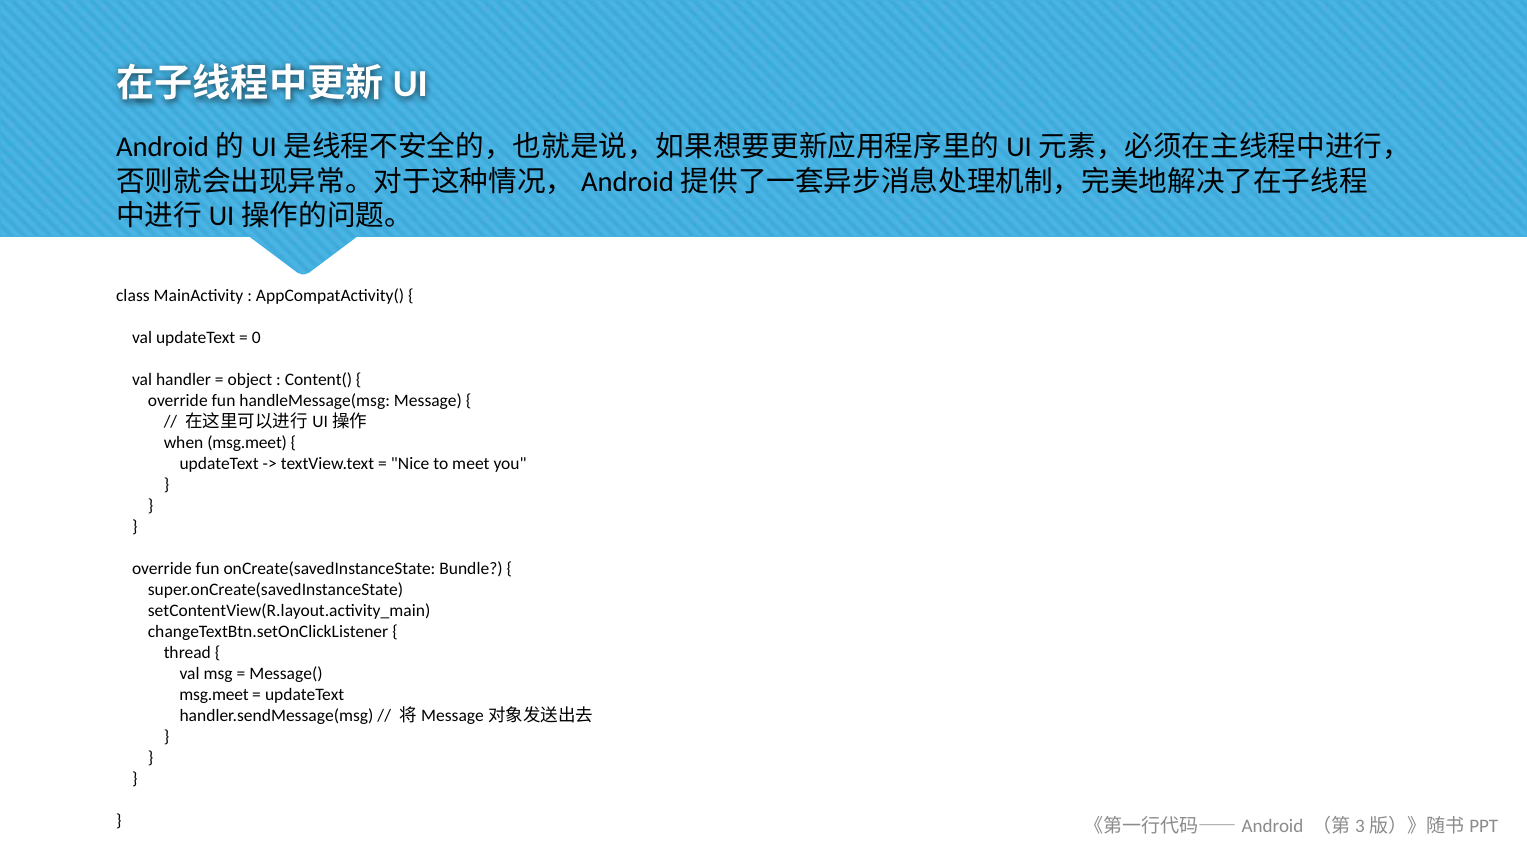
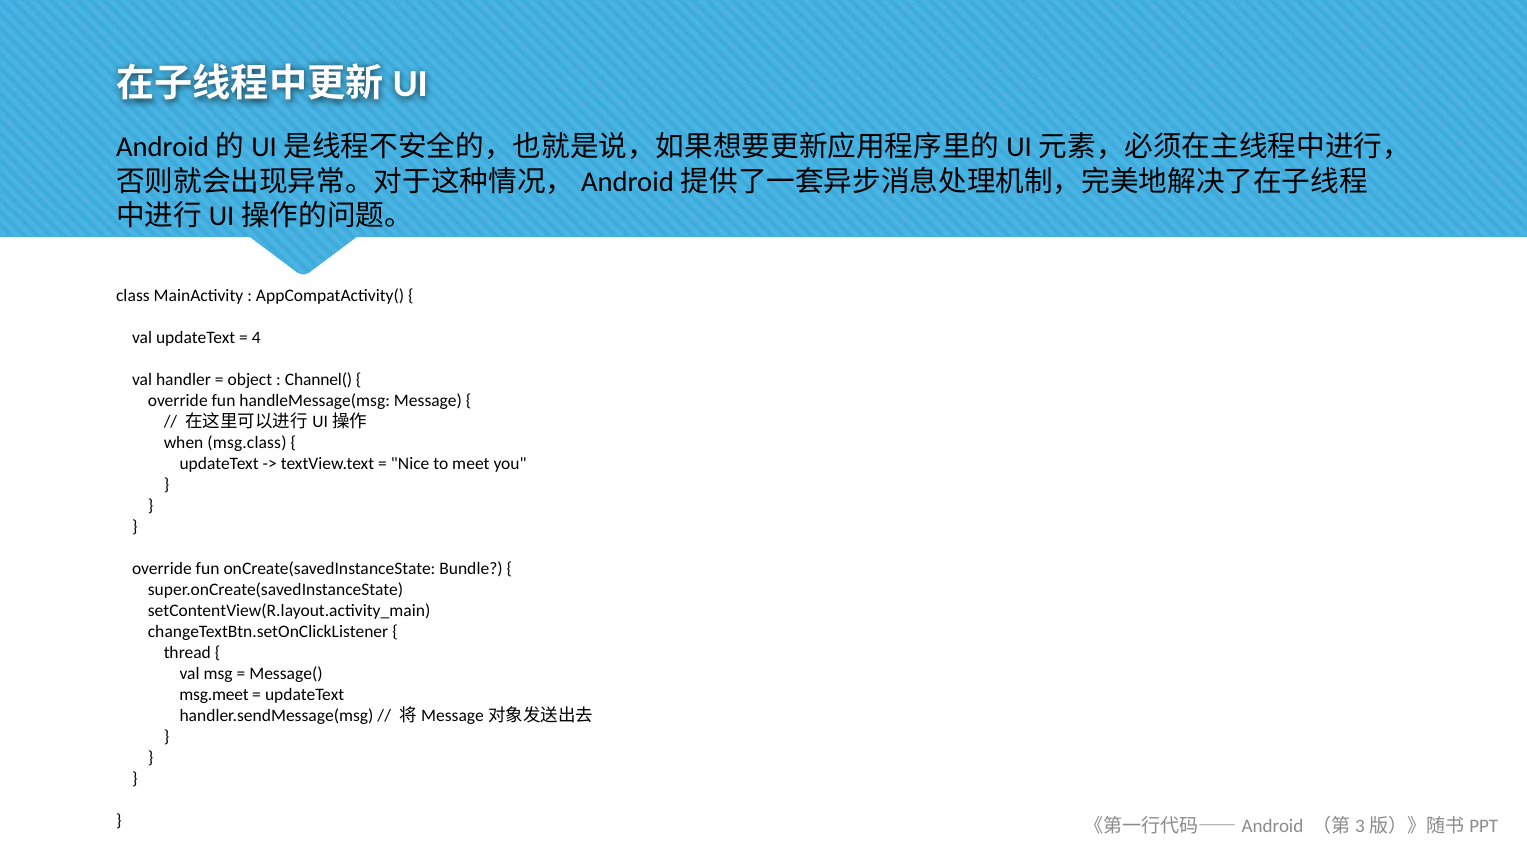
0: 0 -> 4 (256, 338)
Content(: Content( -> Channel( (319, 380)
when msg.meet: msg.meet -> msg.class (247, 443)
